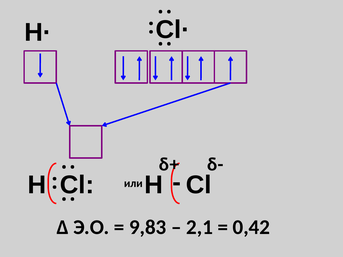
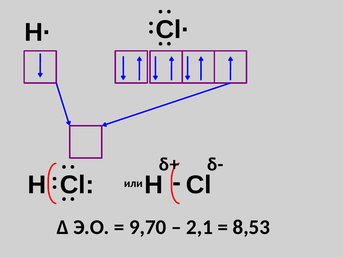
9,83: 9,83 -> 9,70 (148, 227)
0,42: 0,42 -> 8,53 (251, 227)
